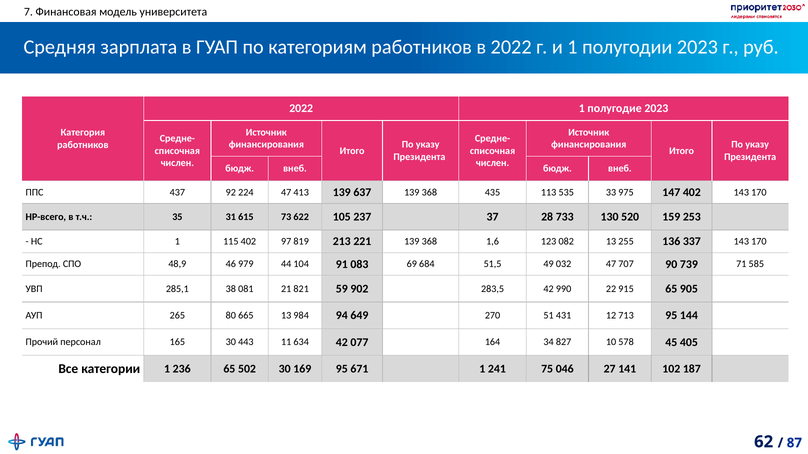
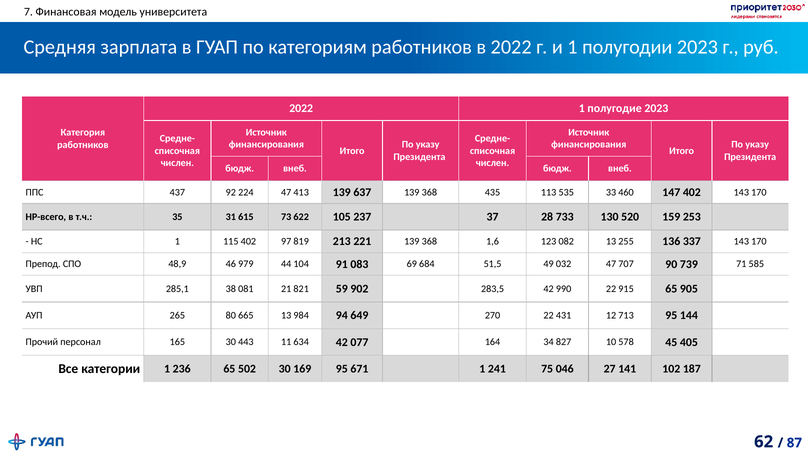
975: 975 -> 460 (626, 192)
270 51: 51 -> 22 (549, 316)
